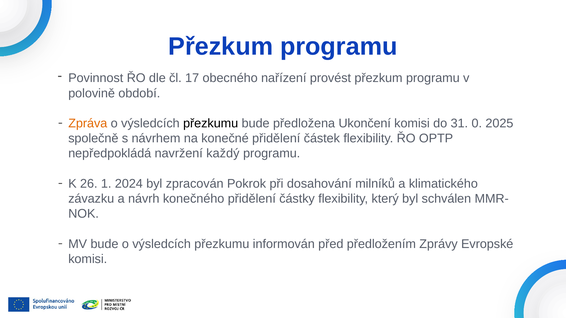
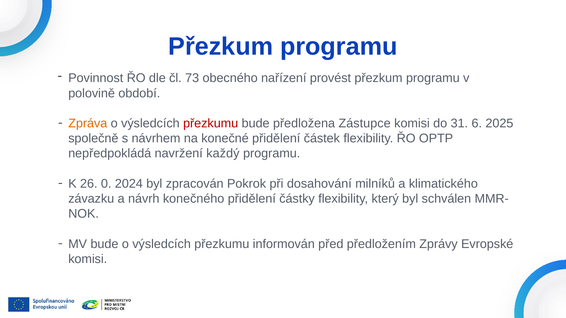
17: 17 -> 73 (192, 78)
přezkumu colour: black -> red (211, 123)
Ukončení: Ukončení -> Zástupce (365, 123)
0: 0 -> 6 (477, 123)
1: 1 -> 0 (106, 184)
